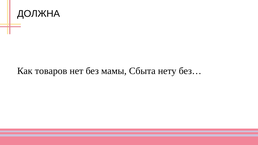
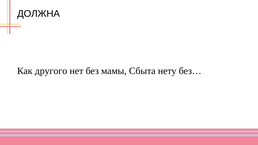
товаров: товаров -> другого (51, 71)
